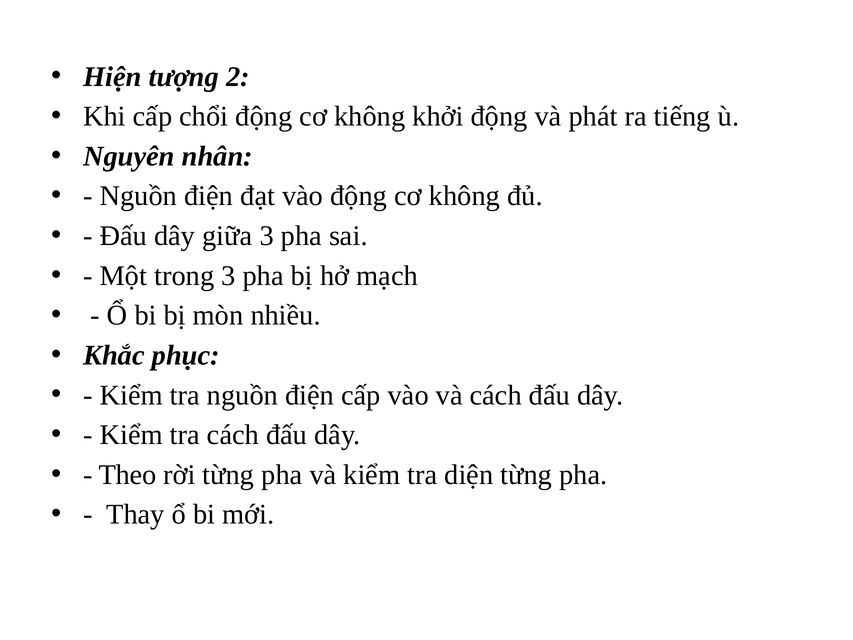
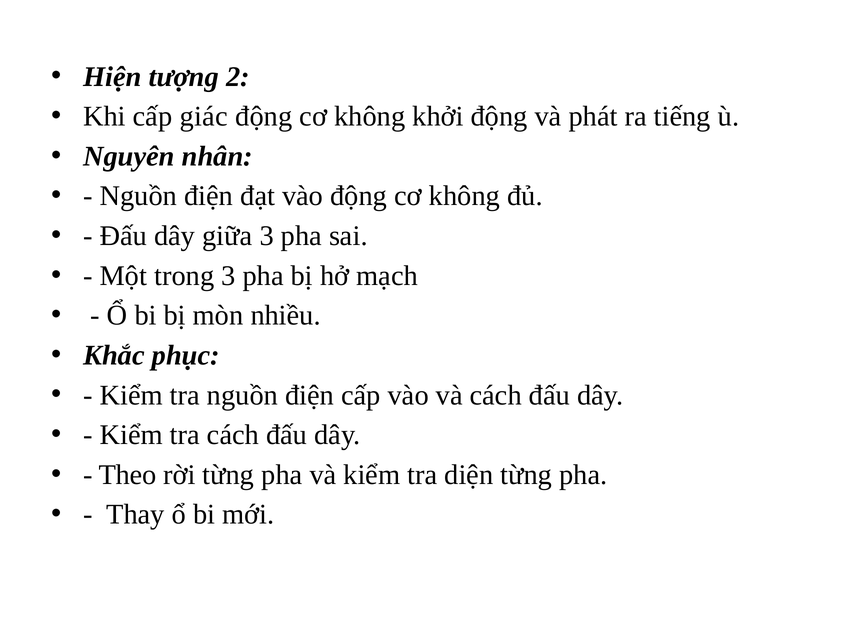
chổi: chổi -> giác (204, 116)
